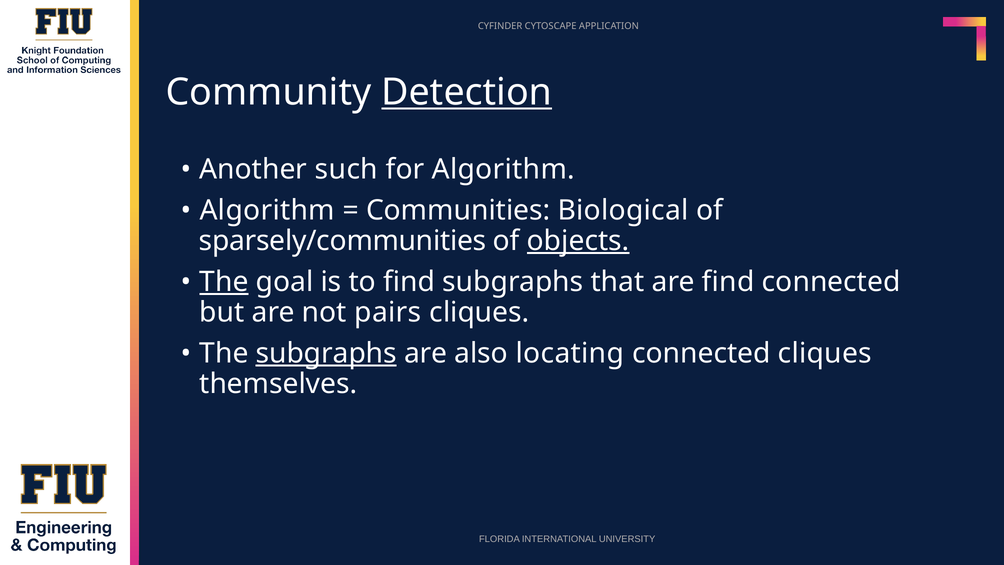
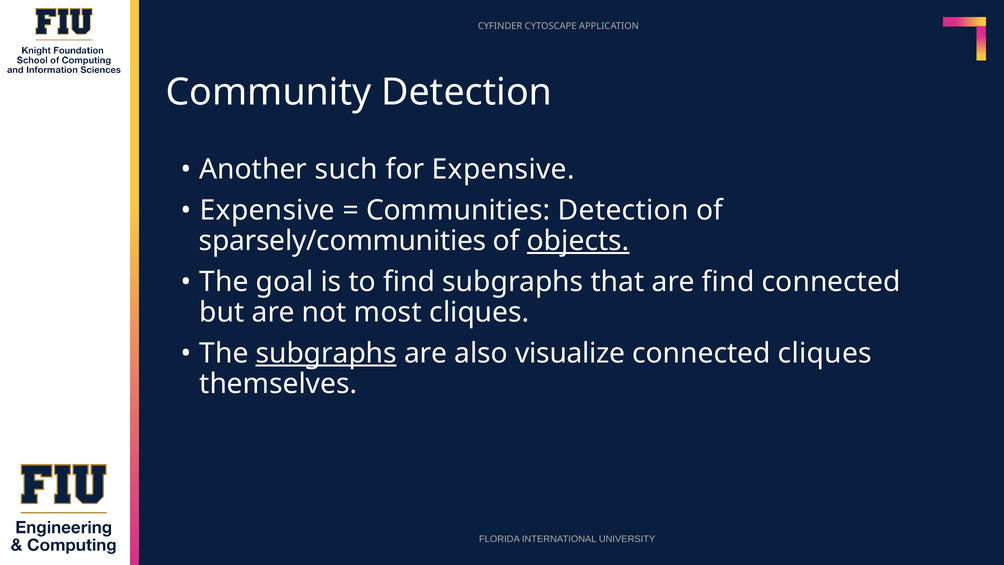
Detection underline: present -> none (467, 92)
for Algorithm: Algorithm -> Expensive (503, 169)
Algorithm: Algorithm -> Expensive (267, 210)
Communities Biological: Biological -> Detection (623, 210)
The underline: present -> none (224, 282)
pairs: pairs -> most (388, 312)
locating: locating -> visualize (570, 353)
